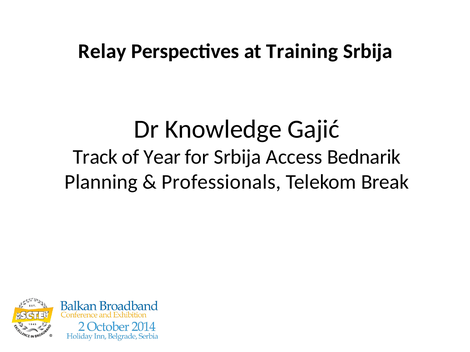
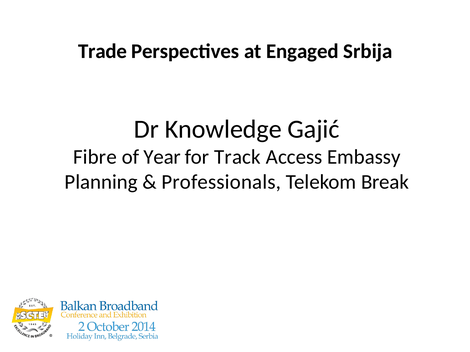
Relay: Relay -> Trade (102, 52)
Training: Training -> Engaged (302, 52)
Track: Track -> Fibre (95, 157)
for Srbija: Srbija -> Track (237, 157)
Bednarik: Bednarik -> Embassy (364, 157)
